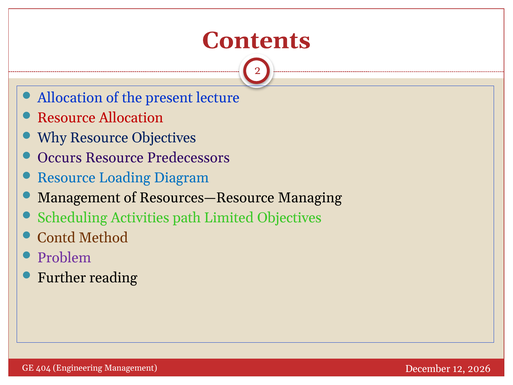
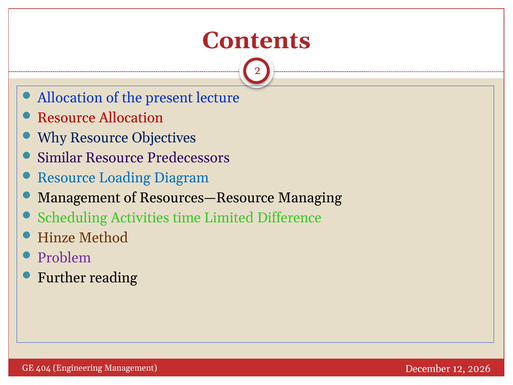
Occurs: Occurs -> Similar (60, 158)
path: path -> time (187, 218)
Limited Objectives: Objectives -> Difference (289, 218)
Contd: Contd -> Hinze (56, 238)
